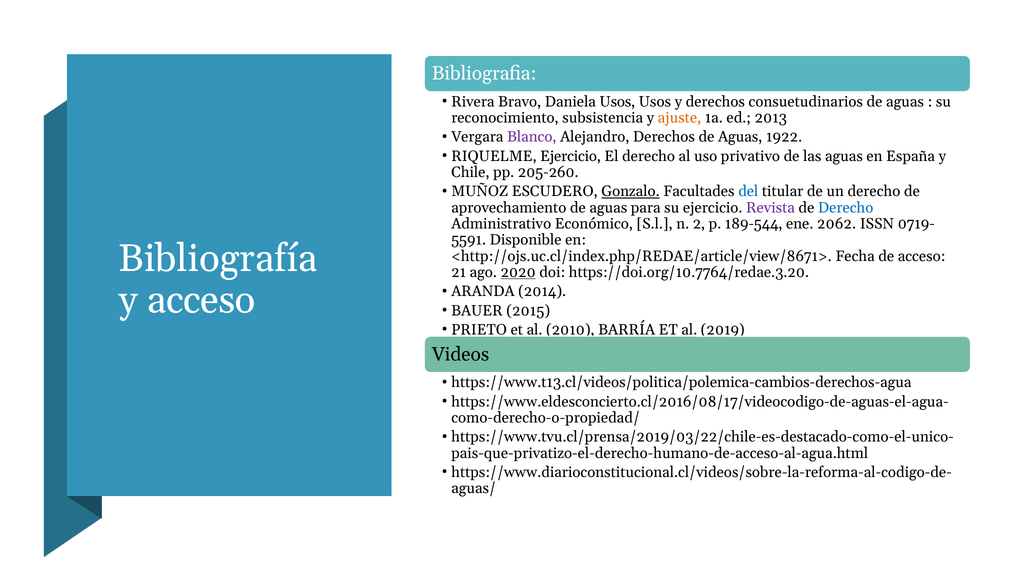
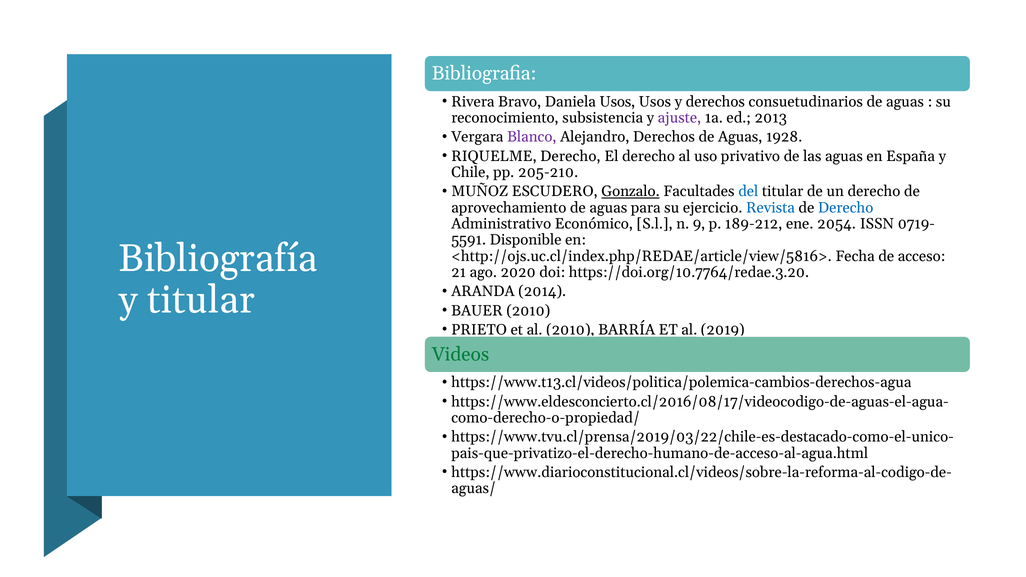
ajuste colour: orange -> purple (679, 118)
1922: 1922 -> 1928 (784, 137)
RIQUELME Ejercicio: Ejercicio -> Derecho (570, 156)
205-260: 205-260 -> 205-210 (548, 172)
Revista colour: purple -> blue (770, 208)
2: 2 -> 9 (699, 224)
189-544: 189-544 -> 189-212 (754, 224)
2062: 2062 -> 2054 (837, 224)
<http://ojs.uc.cl/index.php/REDAE/article/view/8671>: <http://ojs.uc.cl/index.php/REDAE/article/view/8671> -> <http://ojs.uc.cl/index.php/REDAE/article/view/5816> (642, 256)
2020 underline: present -> none (518, 272)
y acceso: acceso -> titular (201, 300)
BAUER 2015: 2015 -> 2010 (528, 311)
Videos colour: black -> green (461, 354)
